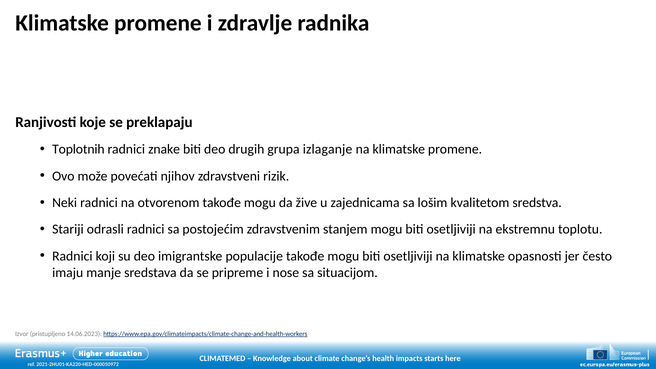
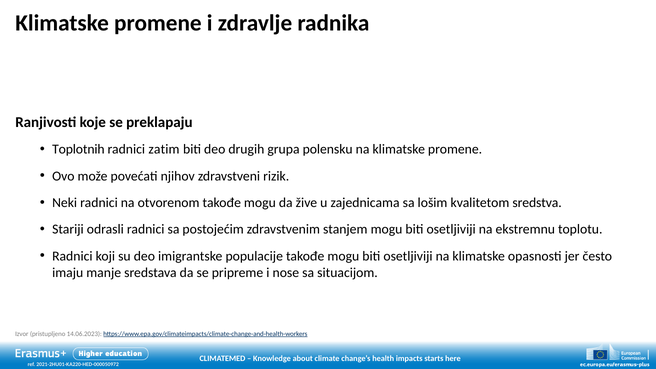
znake: znake -> zatim (164, 149)
izlaganje: izlaganje -> polensku (328, 149)
